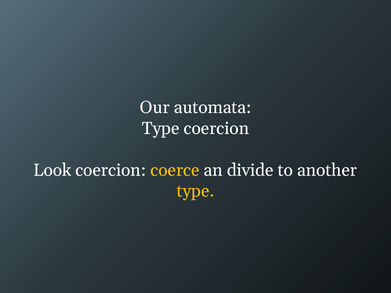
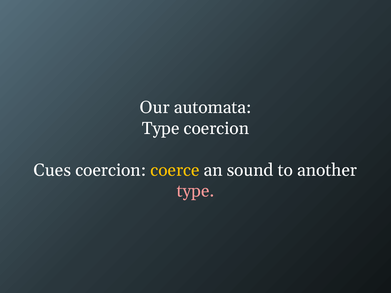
Look: Look -> Cues (52, 170)
divide: divide -> sound (250, 170)
type colour: yellow -> pink (195, 191)
